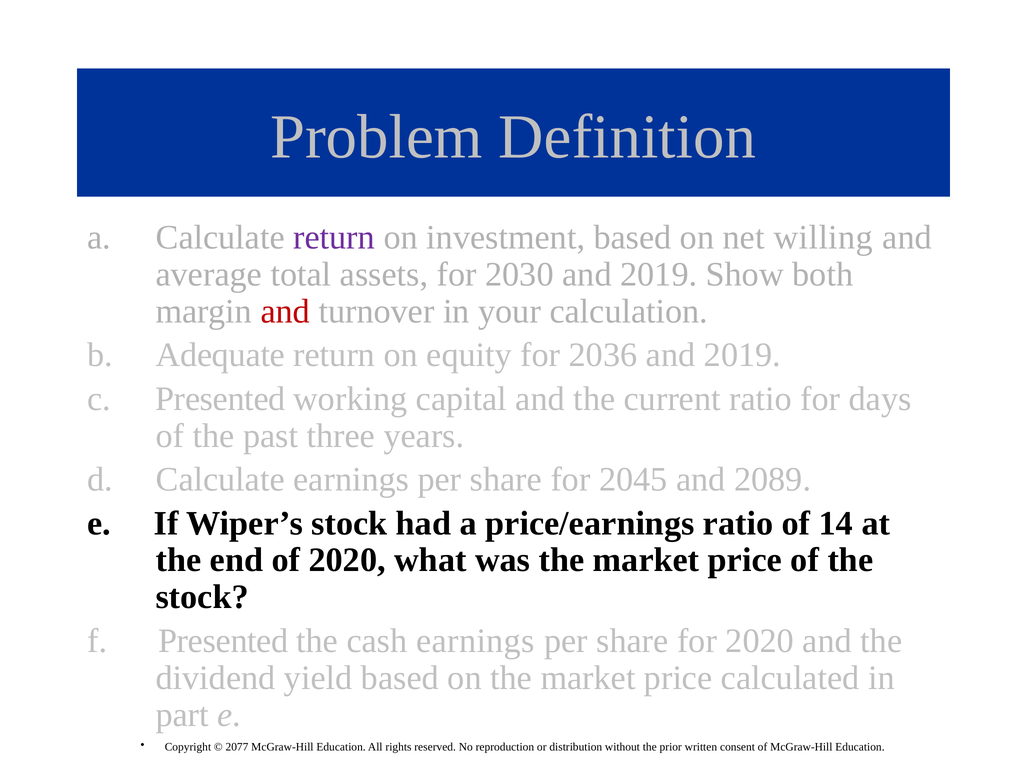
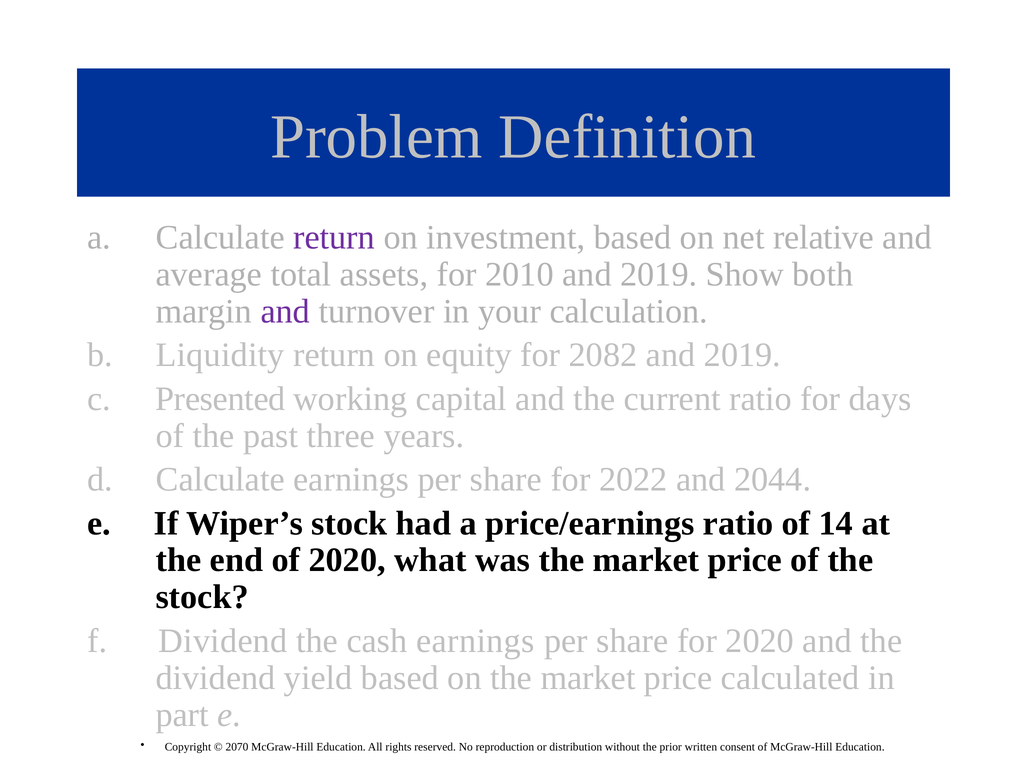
willing: willing -> relative (824, 237)
2030: 2030 -> 2010 (519, 274)
and colour: red -> purple (285, 311)
Adequate: Adequate -> Liquidity (220, 355)
2036: 2036 -> 2082 (603, 355)
2045: 2045 -> 2022 (633, 480)
2089: 2089 -> 2044 (773, 480)
f Presented: Presented -> Dividend (223, 641)
2077: 2077 -> 2070 (237, 747)
